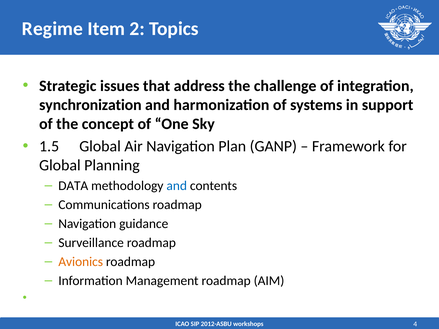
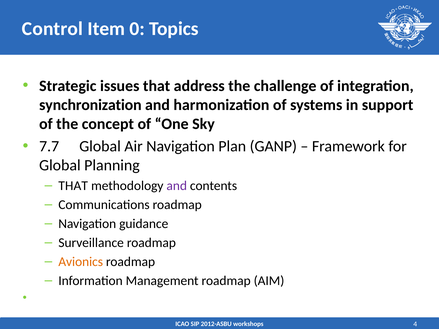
Regime: Regime -> Control (52, 29)
2: 2 -> 0 (137, 29)
1.5: 1.5 -> 7.7 (49, 146)
DATA: DATA -> THAT (73, 186)
and colour: blue -> purple (177, 186)
